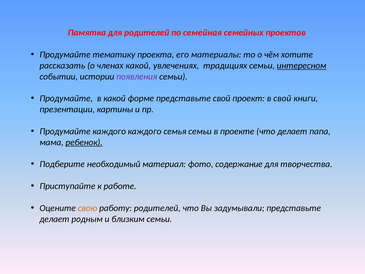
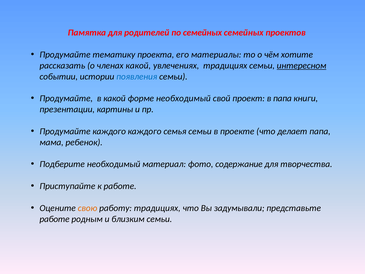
по семейная: семейная -> семейных (202, 33)
появления colour: purple -> blue (137, 76)
форме представьте: представьте -> необходимый (183, 98)
в свой: свой -> папа (282, 98)
ребенок underline: present -> none (84, 142)
работу родителей: родителей -> традициях (157, 208)
делает: делает -> работе (55, 219)
